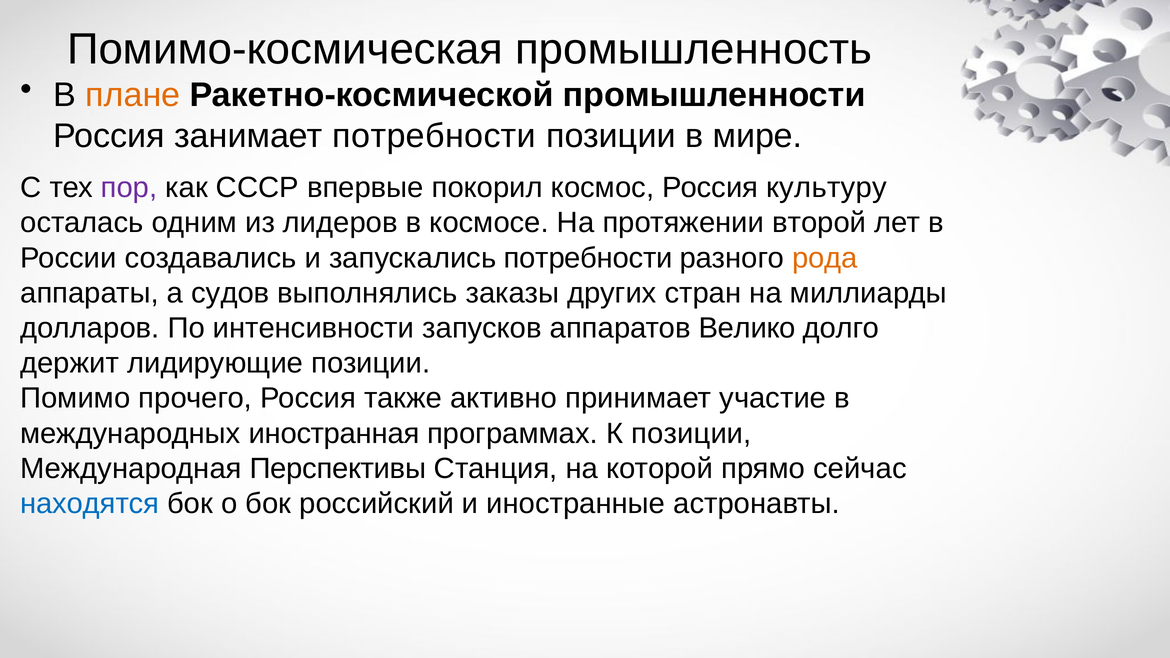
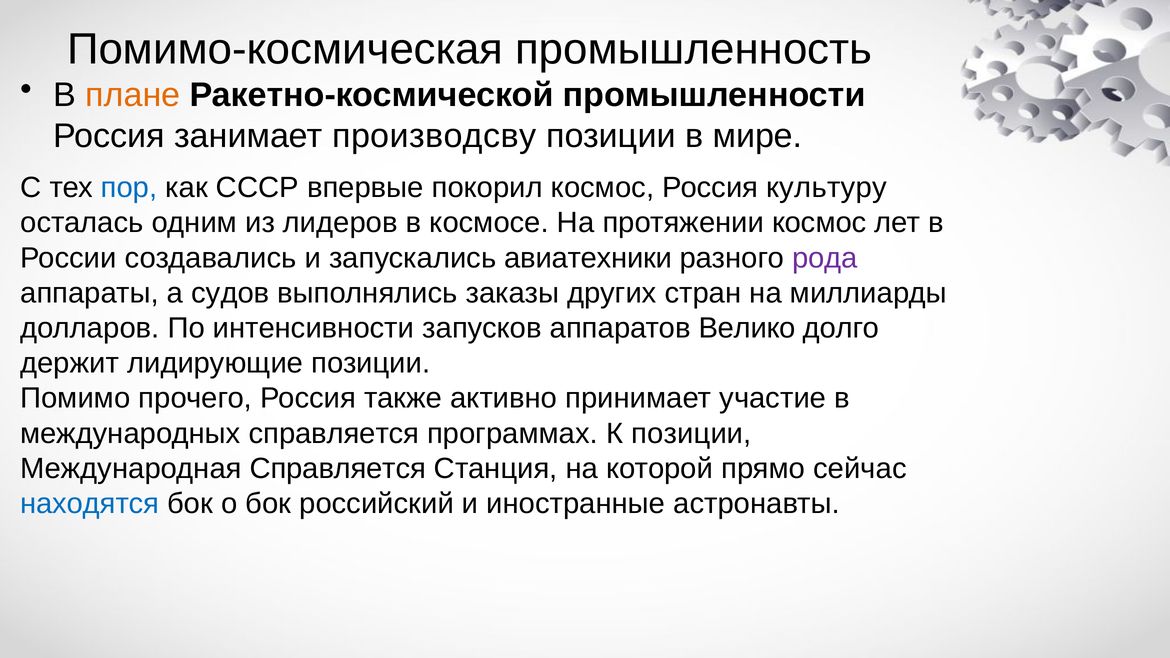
занимает потребности: потребности -> производсву (434, 136)
пор colour: purple -> blue (129, 188)
протяжении второй: второй -> космос (819, 223)
запускались потребности: потребности -> авиатехники (588, 258)
рода colour: orange -> purple (825, 258)
международных иностранная: иностранная -> справляется (334, 433)
Международная Перспективы: Перспективы -> Справляется (338, 469)
